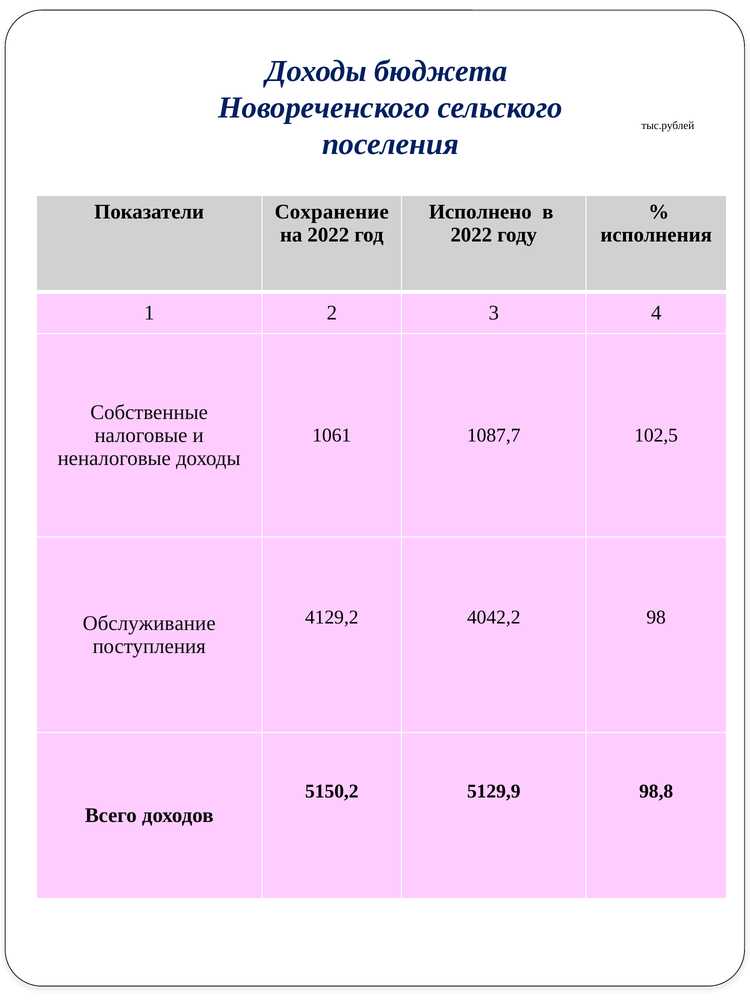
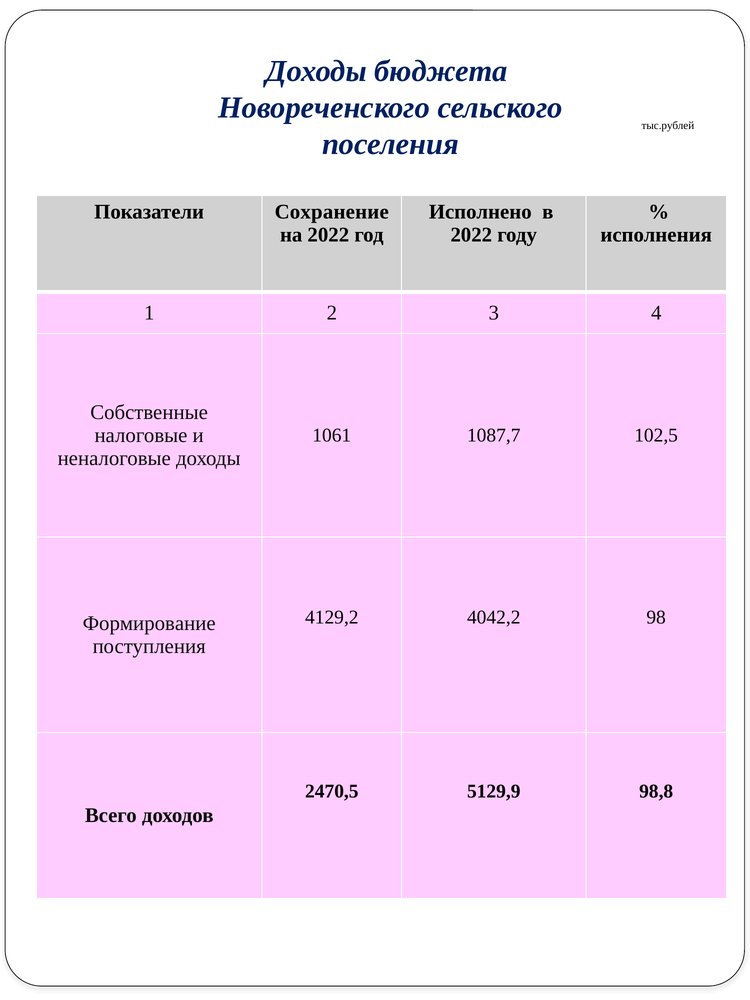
Обслуживание: Обслуживание -> Формирование (149, 623)
5150,2: 5150,2 -> 2470,5 (332, 791)
